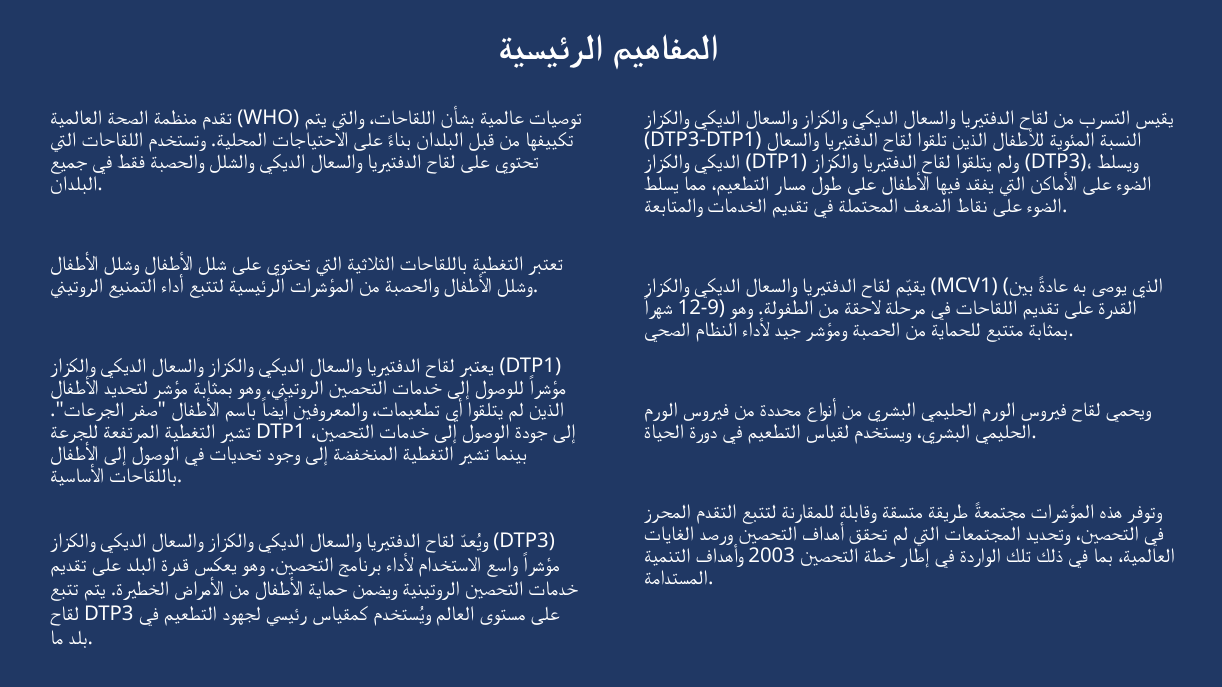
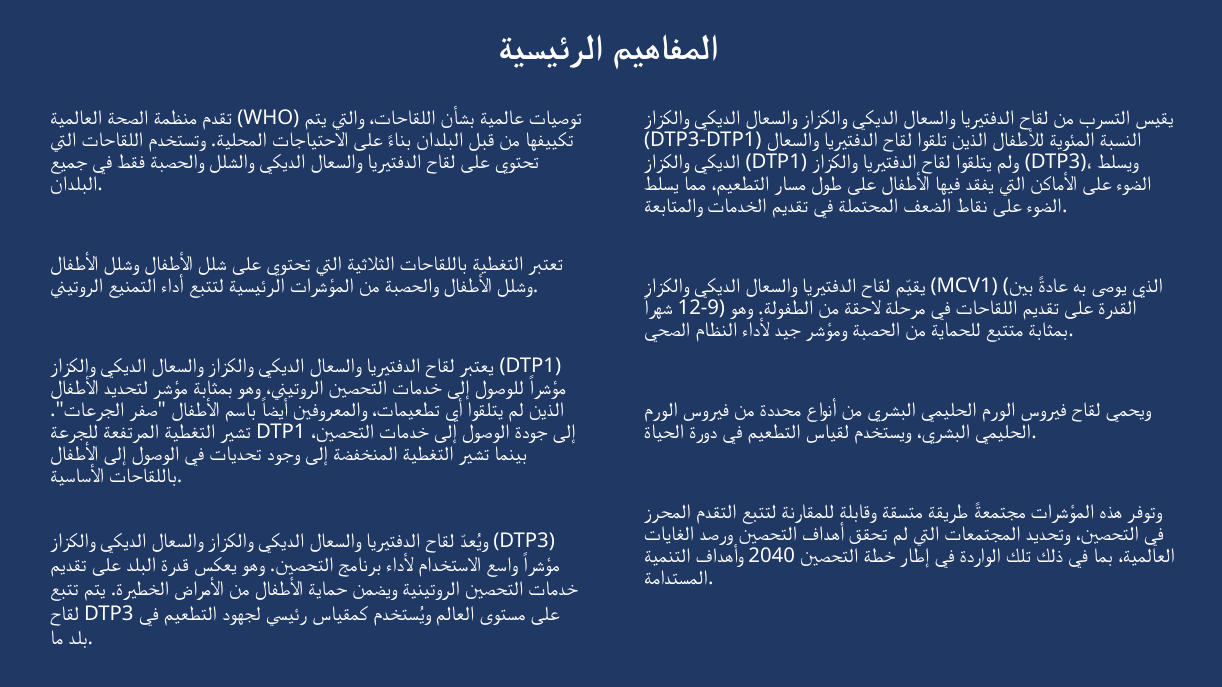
2003: 2003 -> 2040 (772, 556)
